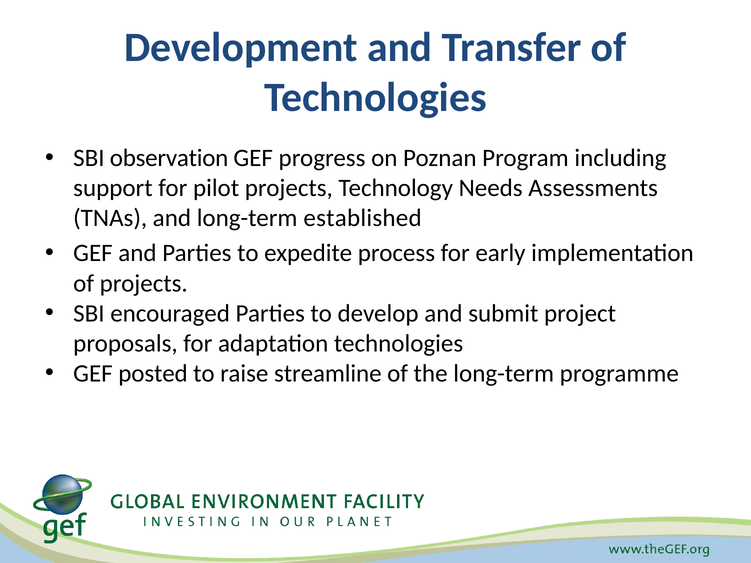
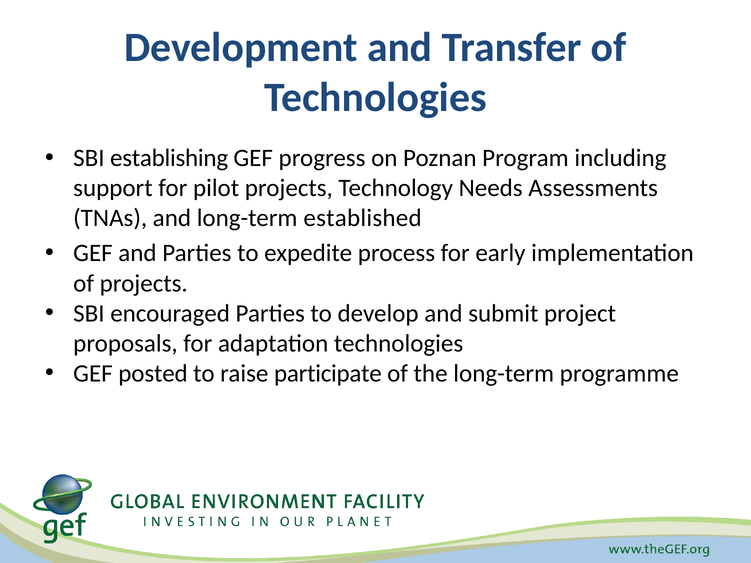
observation: observation -> establishing (169, 158)
streamline: streamline -> participate (328, 374)
